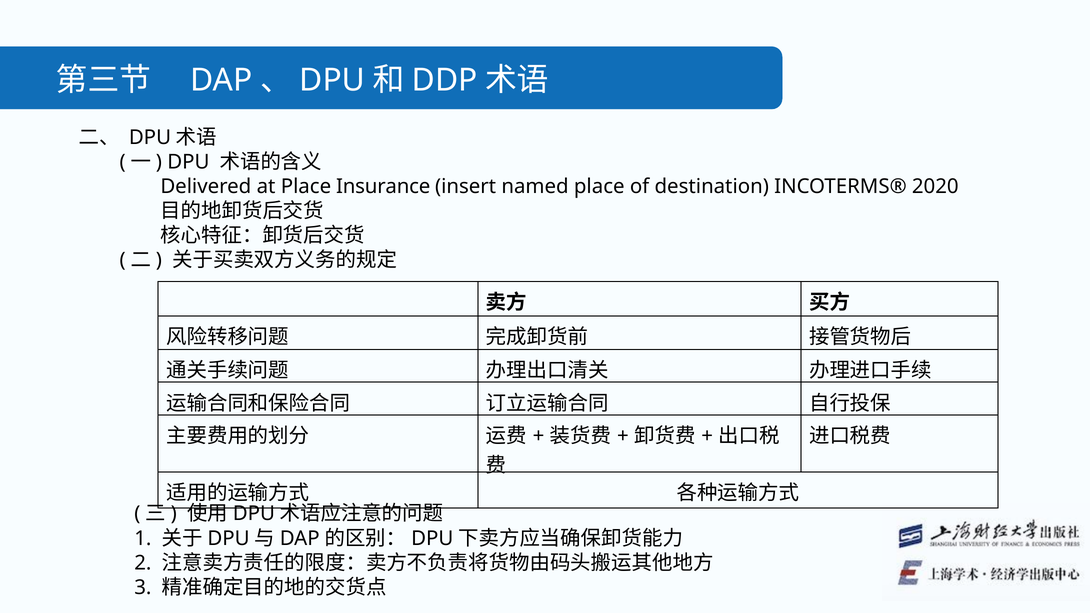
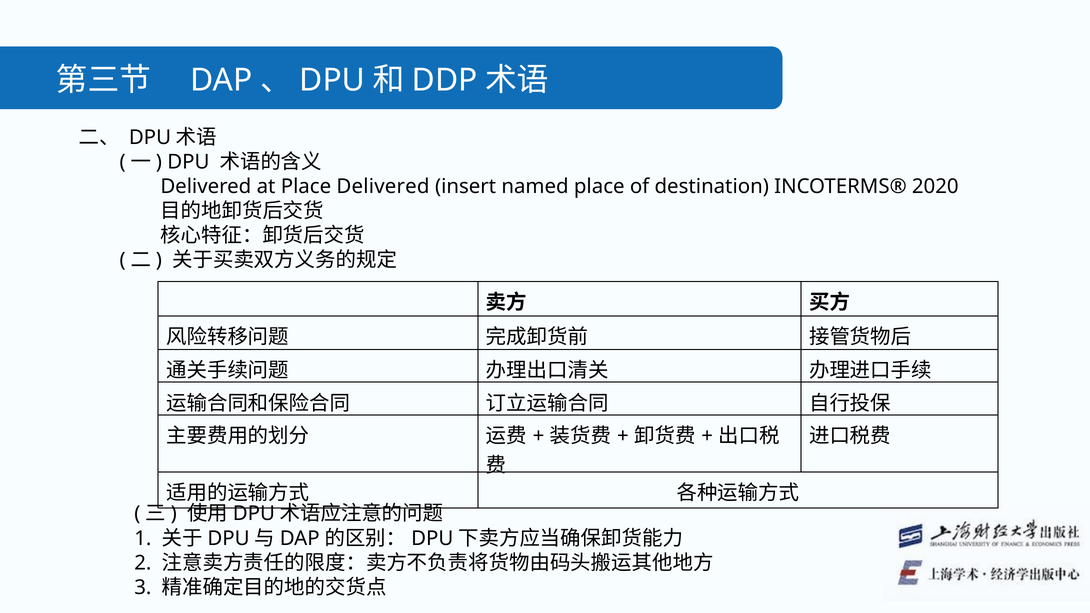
Place Insurance: Insurance -> Delivered (383, 187)
